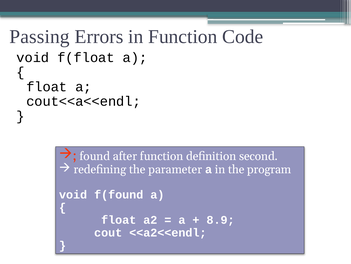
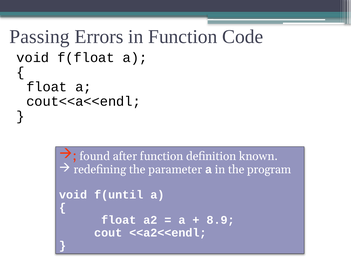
second: second -> known (258, 156)
f(found: f(found -> f(until (119, 194)
